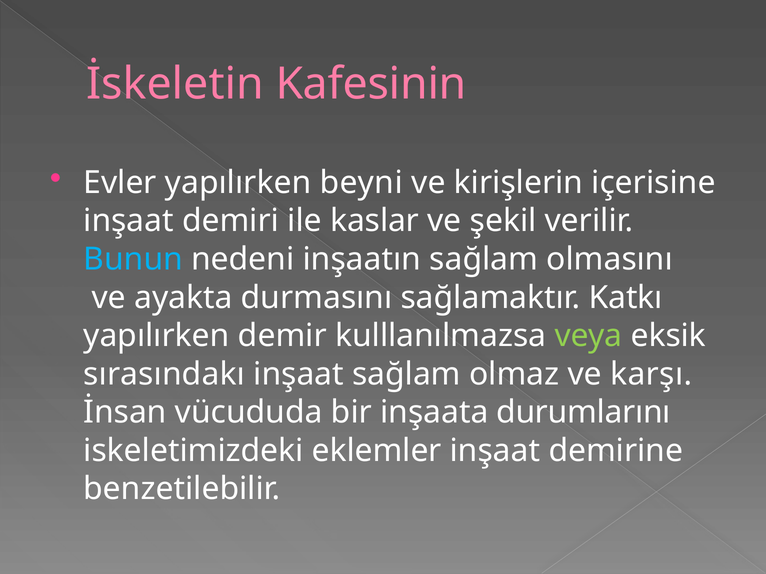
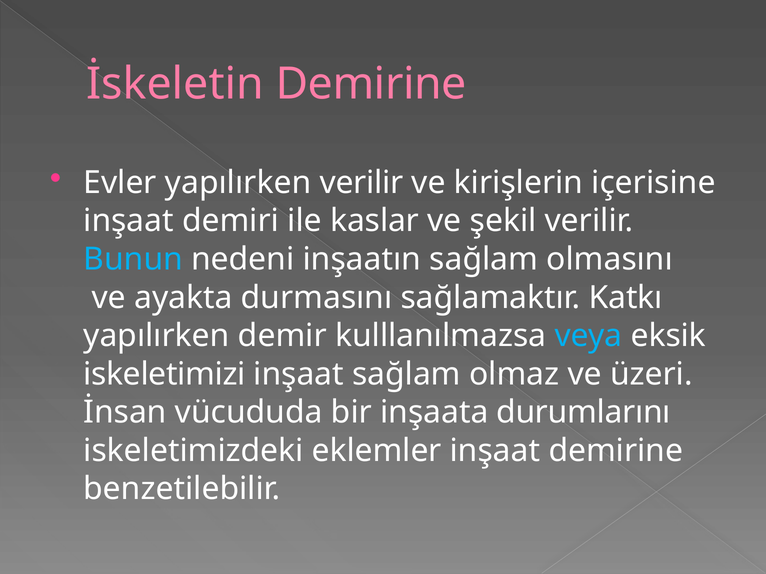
İskeletin Kafesinin: Kafesinin -> Demirine (371, 84)
yapılırken beyni: beyni -> verilir (361, 183)
veya colour: light green -> light blue (588, 336)
sırasındakı: sırasındakı -> iskeletimizi (164, 374)
karşı: karşı -> üzeri (651, 374)
